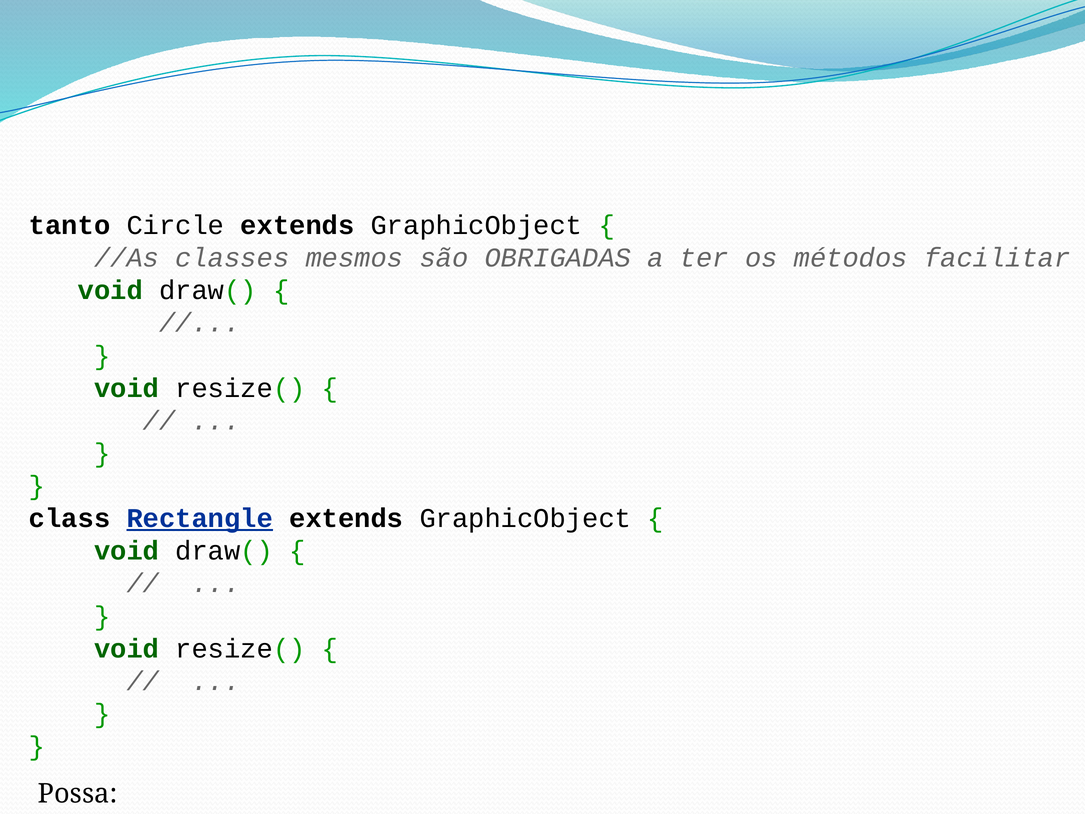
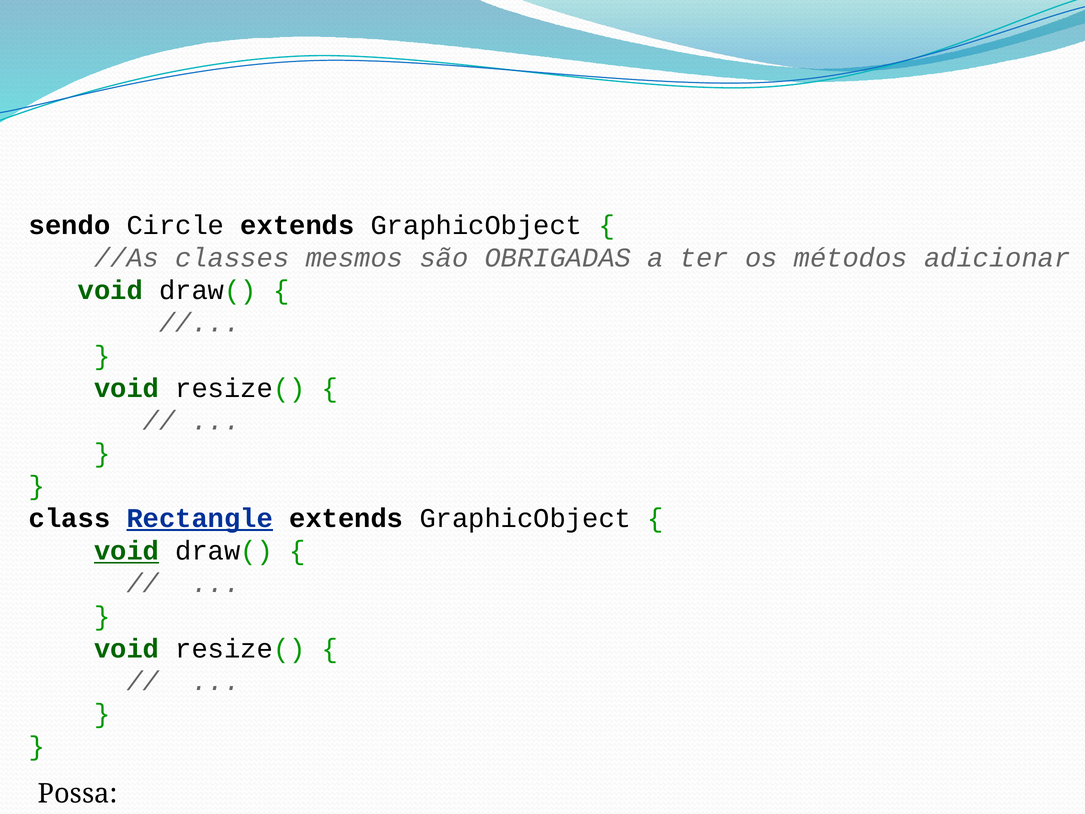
tanto: tanto -> sendo (70, 225)
facilitar: facilitar -> adicionar (997, 258)
void underline: none -> present (127, 551)
